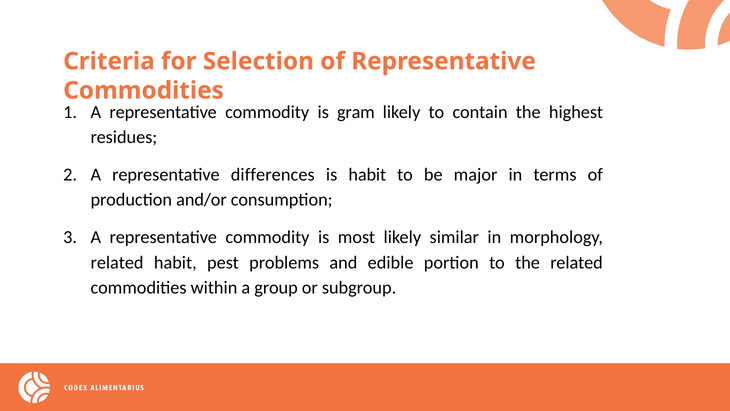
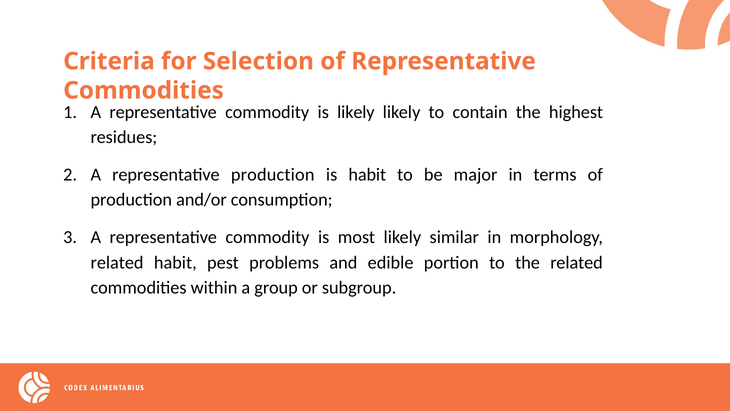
is gram: gram -> likely (356, 112)
representative differences: differences -> production (273, 175)
